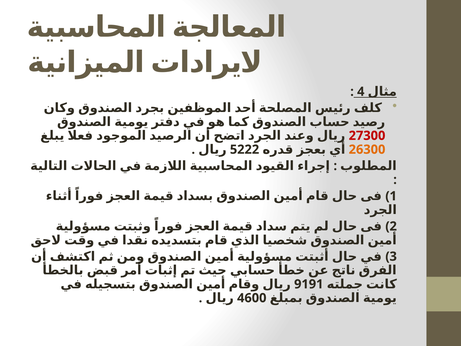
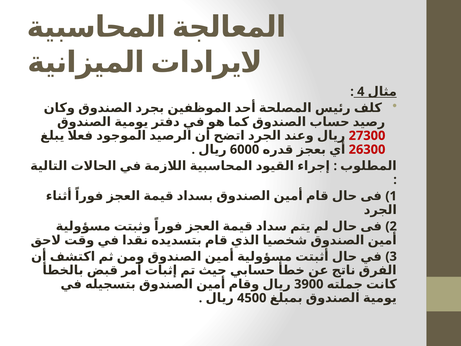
5222: 5222 -> 6000 (245, 149)
26300 colour: orange -> red (367, 149)
9191: 9191 -> 3900 (309, 284)
4600: 4600 -> 4500 (252, 298)
